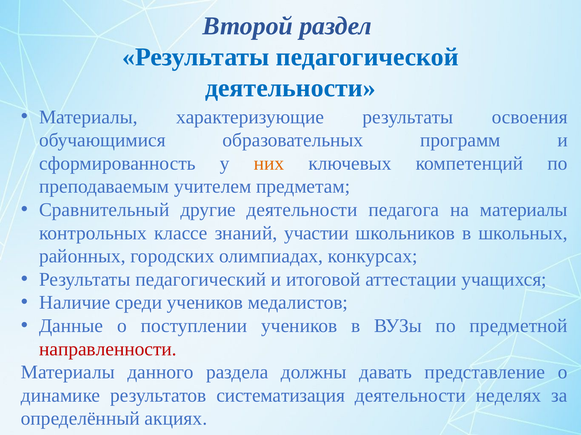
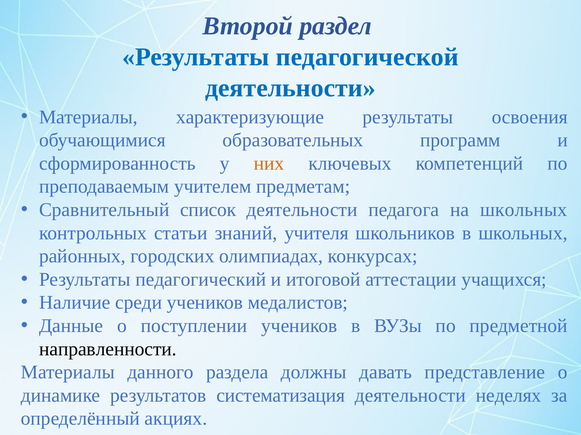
другие: другие -> список (208, 210)
на материалы: материалы -> школьных (524, 210)
классе: классе -> статьи (181, 233)
участии: участии -> учителя (317, 233)
направленности colour: red -> black (108, 350)
